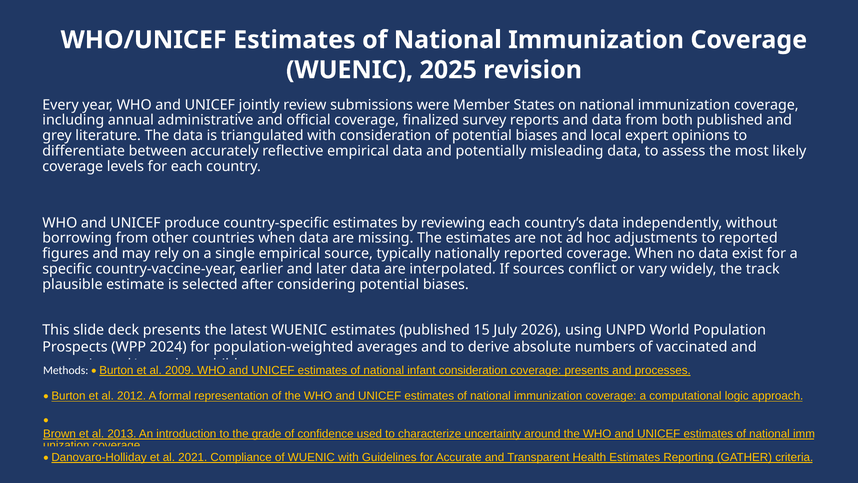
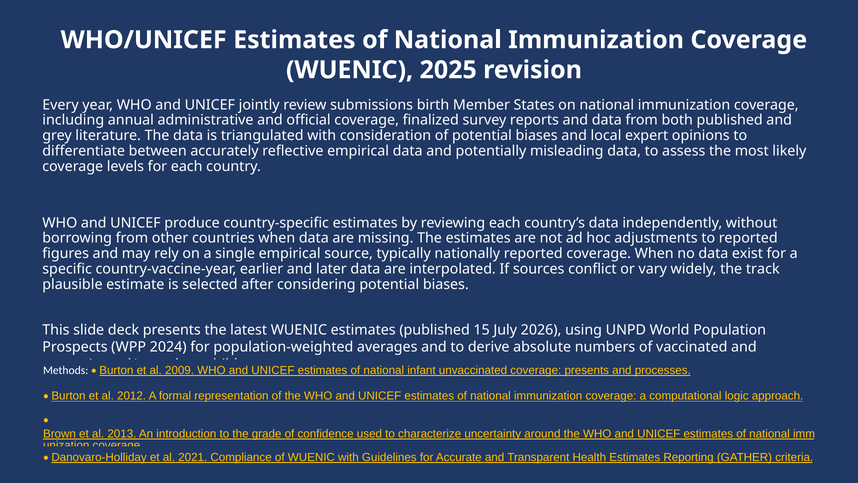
were: were -> birth (433, 105)
infant consideration: consideration -> unvaccinated (473, 370)
